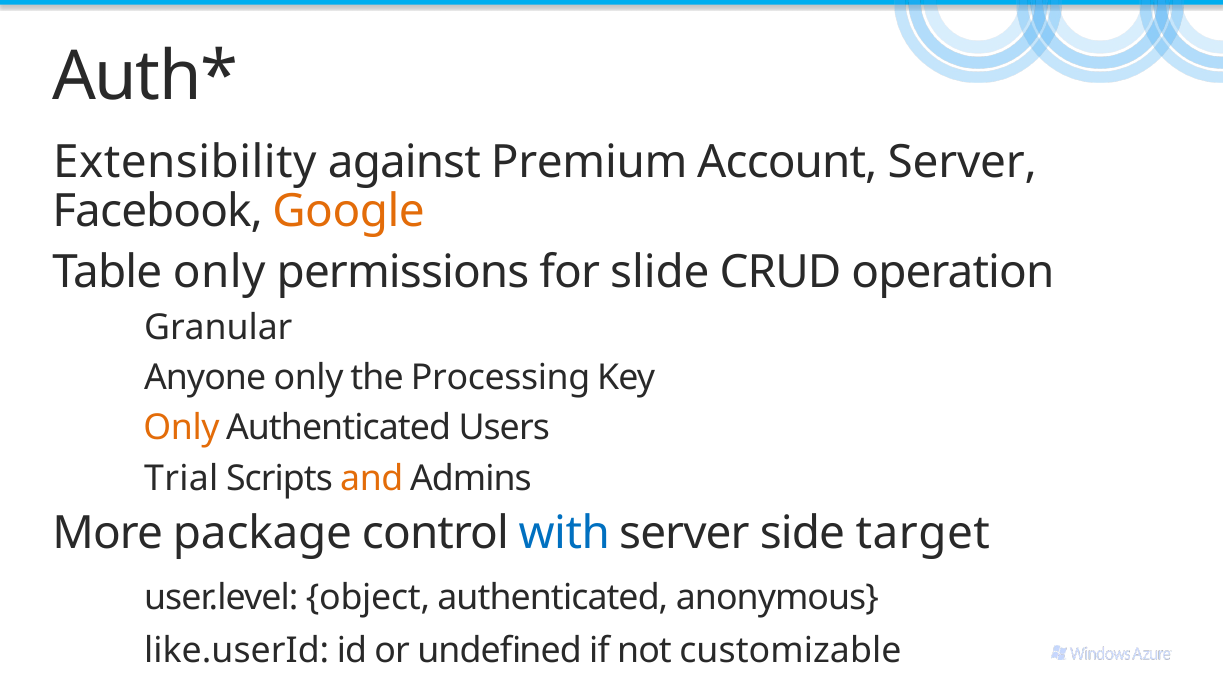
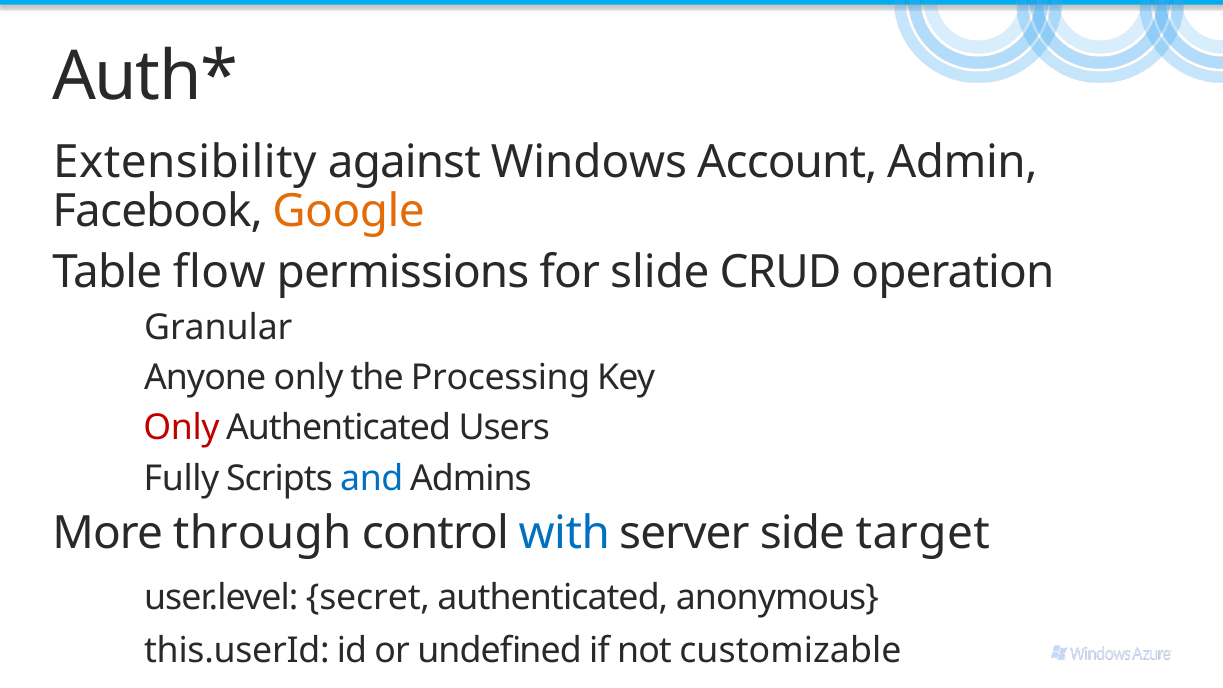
Premium: Premium -> Windows (589, 162)
Account Server: Server -> Admin (962, 162)
Table only: only -> flow (219, 273)
Only colour: orange -> red (182, 428)
Trial: Trial -> Fully (182, 478)
and colour: orange -> blue (372, 478)
package: package -> through (262, 534)
object: object -> secret (368, 598)
like.userId: like.userId -> this.userId (237, 650)
